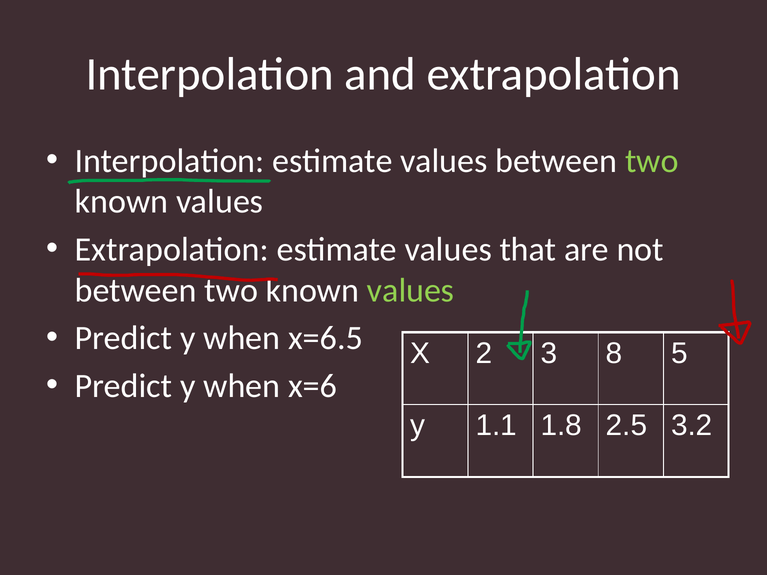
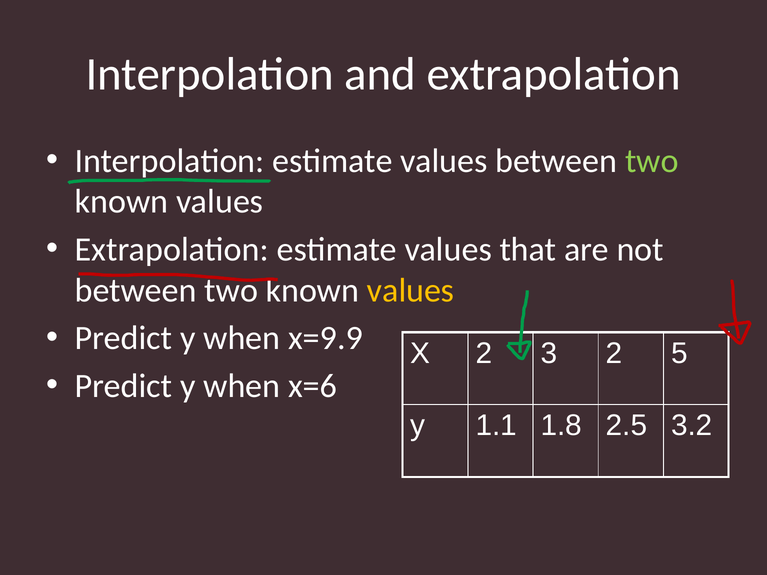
values colour: light green -> yellow (411, 290)
x=6.5: x=6.5 -> x=9.9 (326, 338)
3 8: 8 -> 2 (614, 353)
